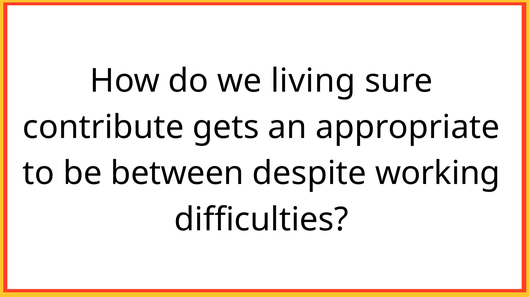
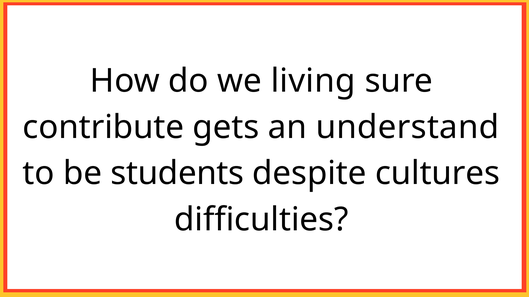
appropriate: appropriate -> understand (408, 127)
between: between -> students (177, 174)
working: working -> cultures (438, 174)
